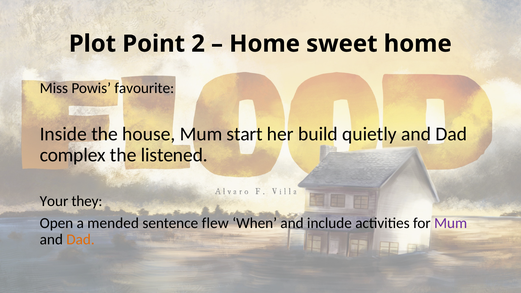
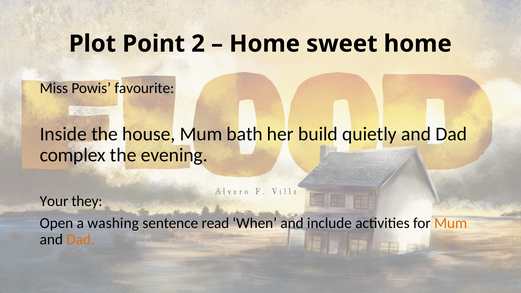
start: start -> bath (245, 134)
listened: listened -> evening (174, 155)
mended: mended -> washing (113, 223)
flew: flew -> read (215, 223)
Mum colour: purple -> orange (451, 223)
